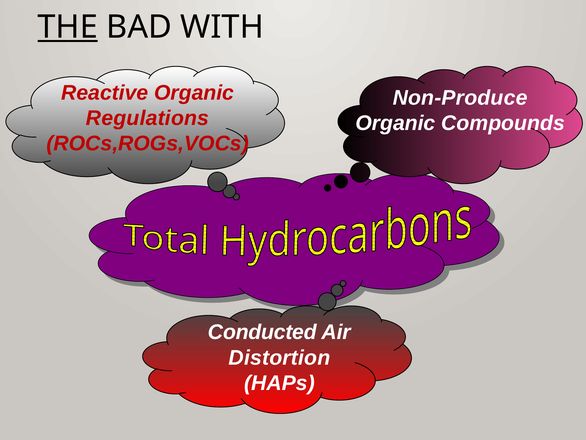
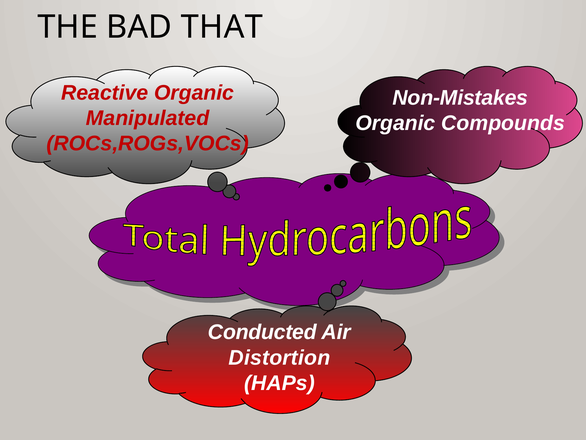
THE underline: present -> none (68, 27)
WITH: WITH -> THAT (222, 27)
Non-Produce: Non-Produce -> Non-Mistakes (460, 98)
Regulations: Regulations -> Manipulated (148, 118)
